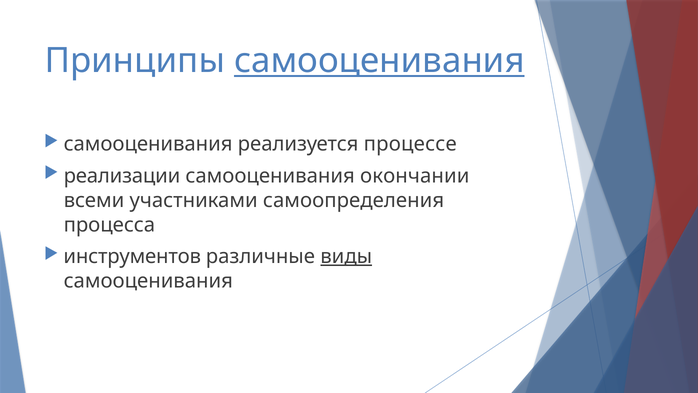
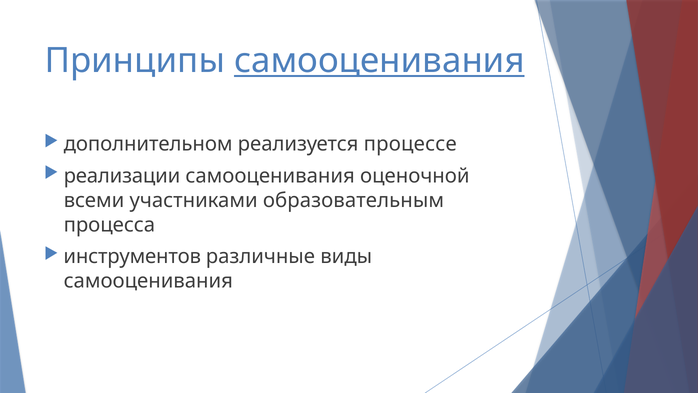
самооценивания: самооценивания -> дополнительном (148, 144)
окончании: окончании -> оценочной (415, 176)
самоопределения: самоопределения -> образовательным (354, 200)
виды underline: present -> none (346, 256)
